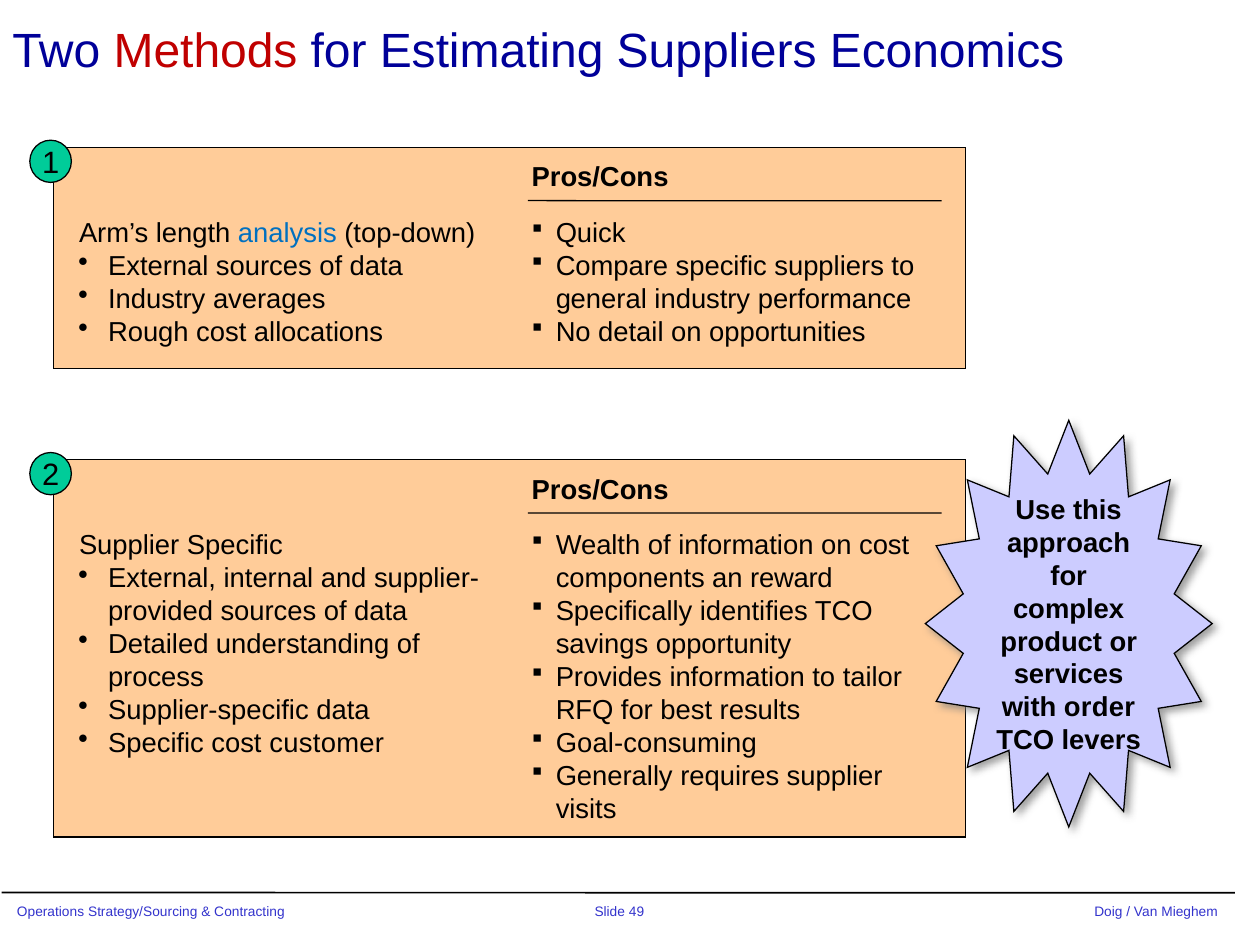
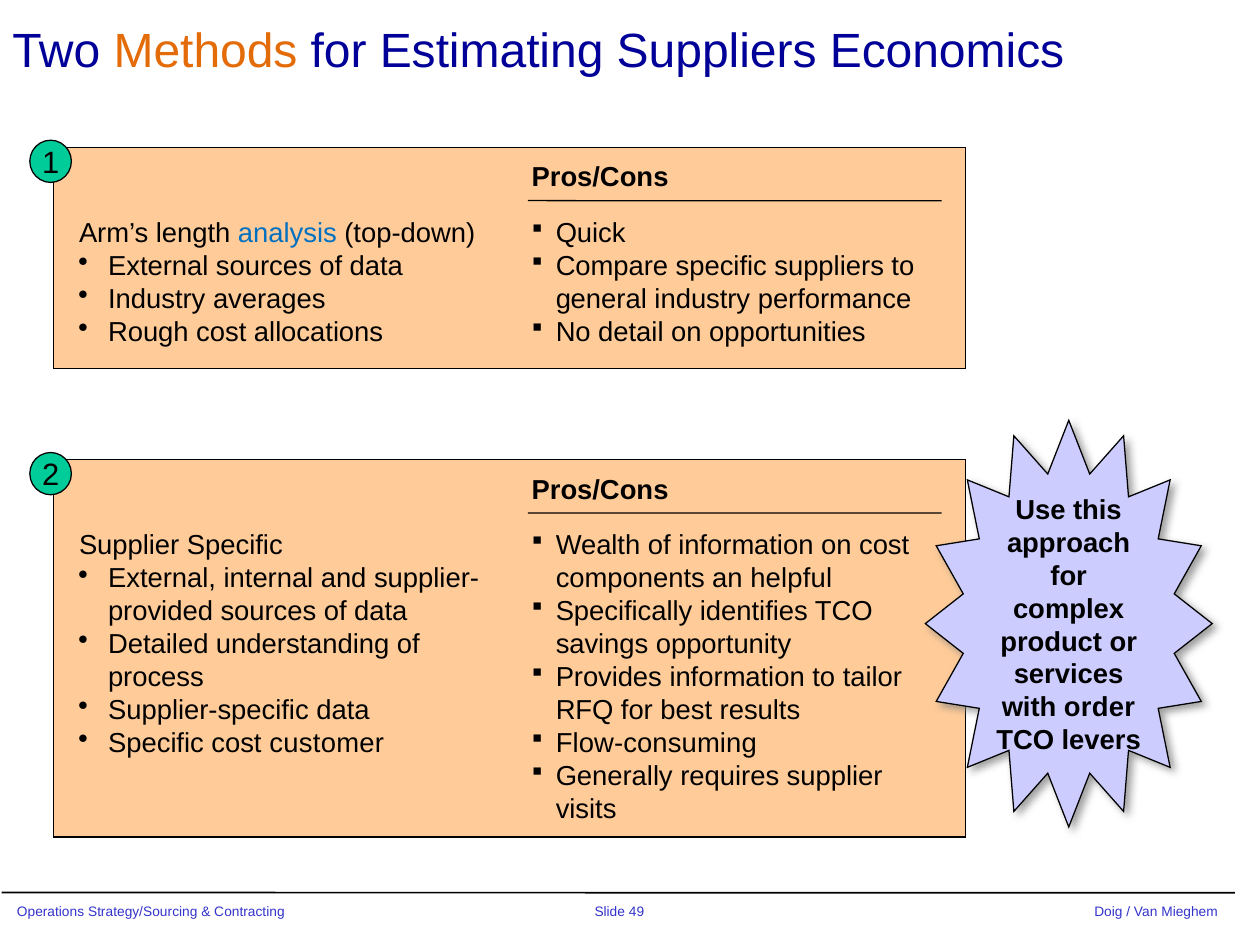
Methods colour: red -> orange (206, 51)
reward: reward -> helpful (791, 579)
Goal-consuming: Goal-consuming -> Flow-consuming (656, 744)
